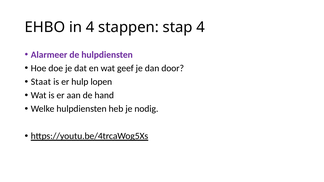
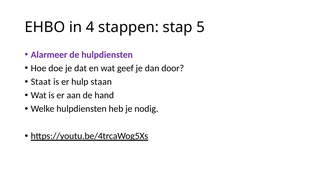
stap 4: 4 -> 5 (201, 27)
lopen: lopen -> staan (101, 82)
